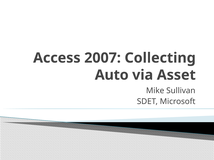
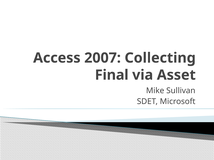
Auto: Auto -> Final (112, 75)
